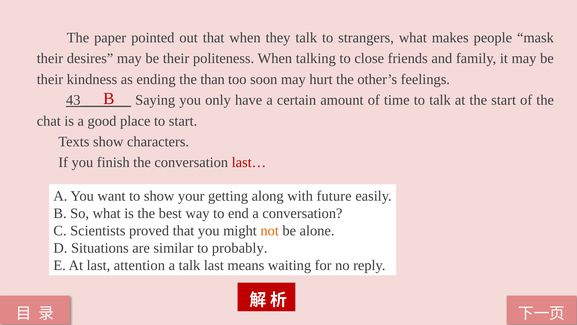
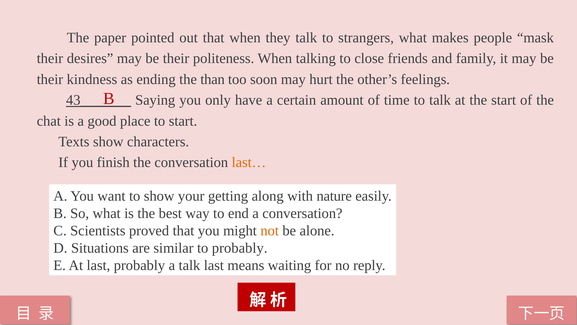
last… colour: red -> orange (249, 162)
future: future -> nature (334, 196)
last attention: attention -> probably (139, 265)
